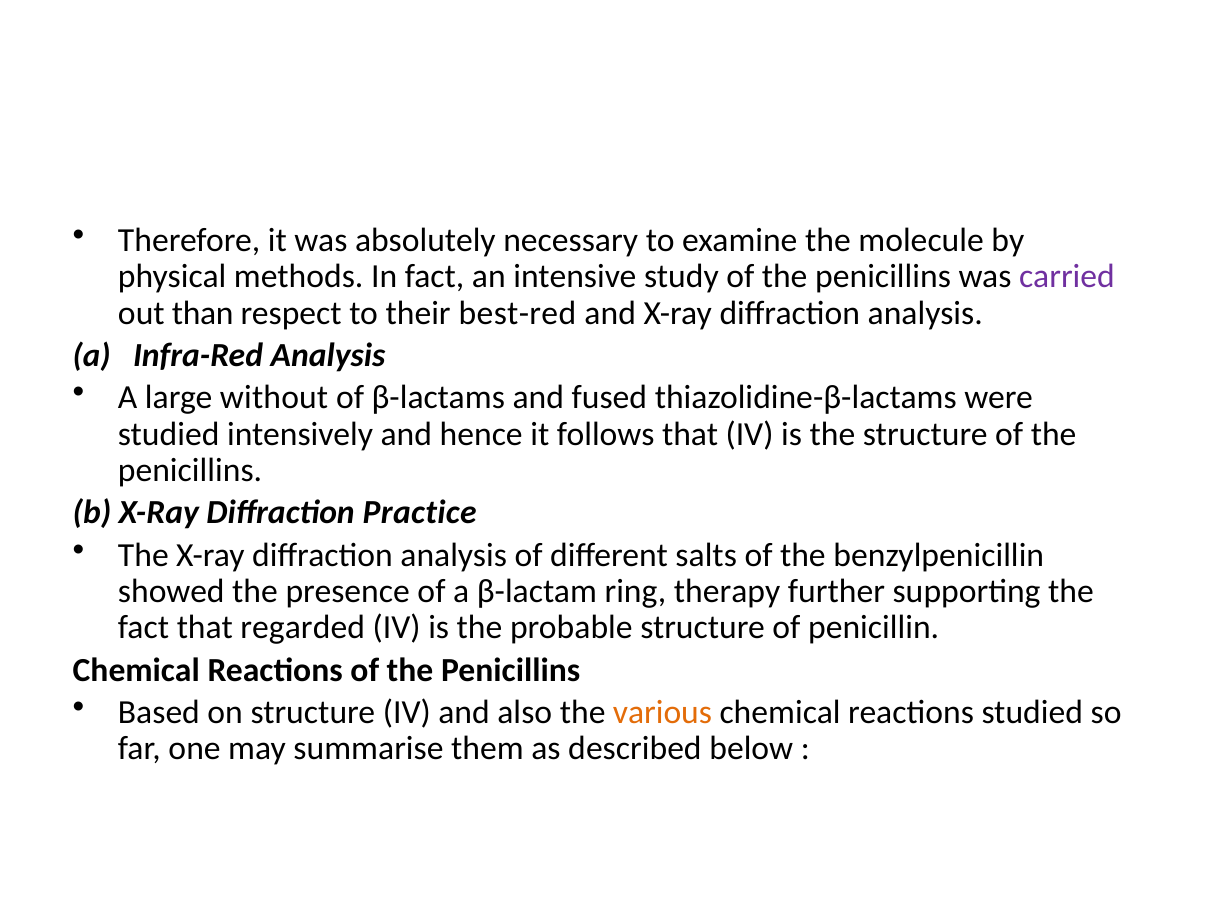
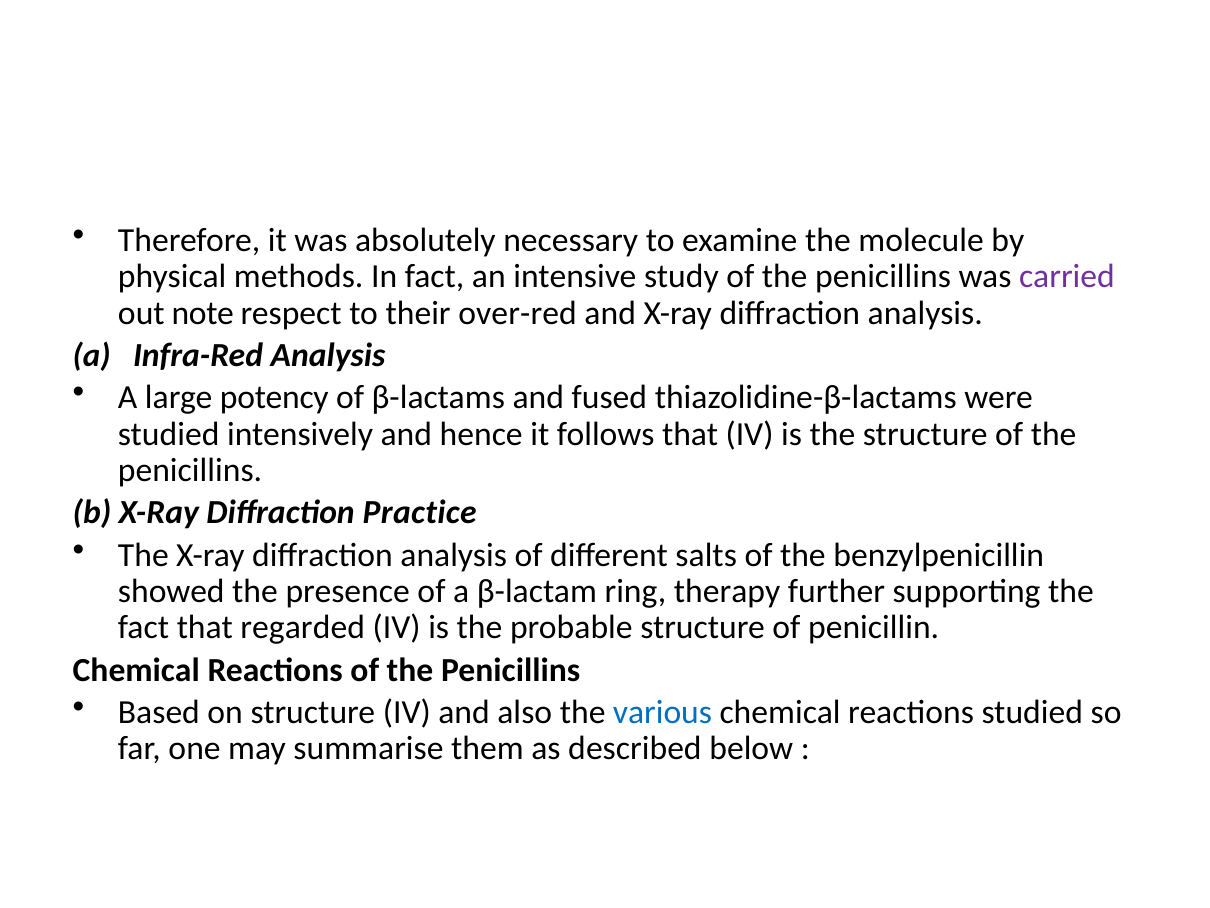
than: than -> note (203, 313)
best-red: best-red -> over-red (518, 313)
without: without -> potency (274, 398)
various colour: orange -> blue (662, 712)
